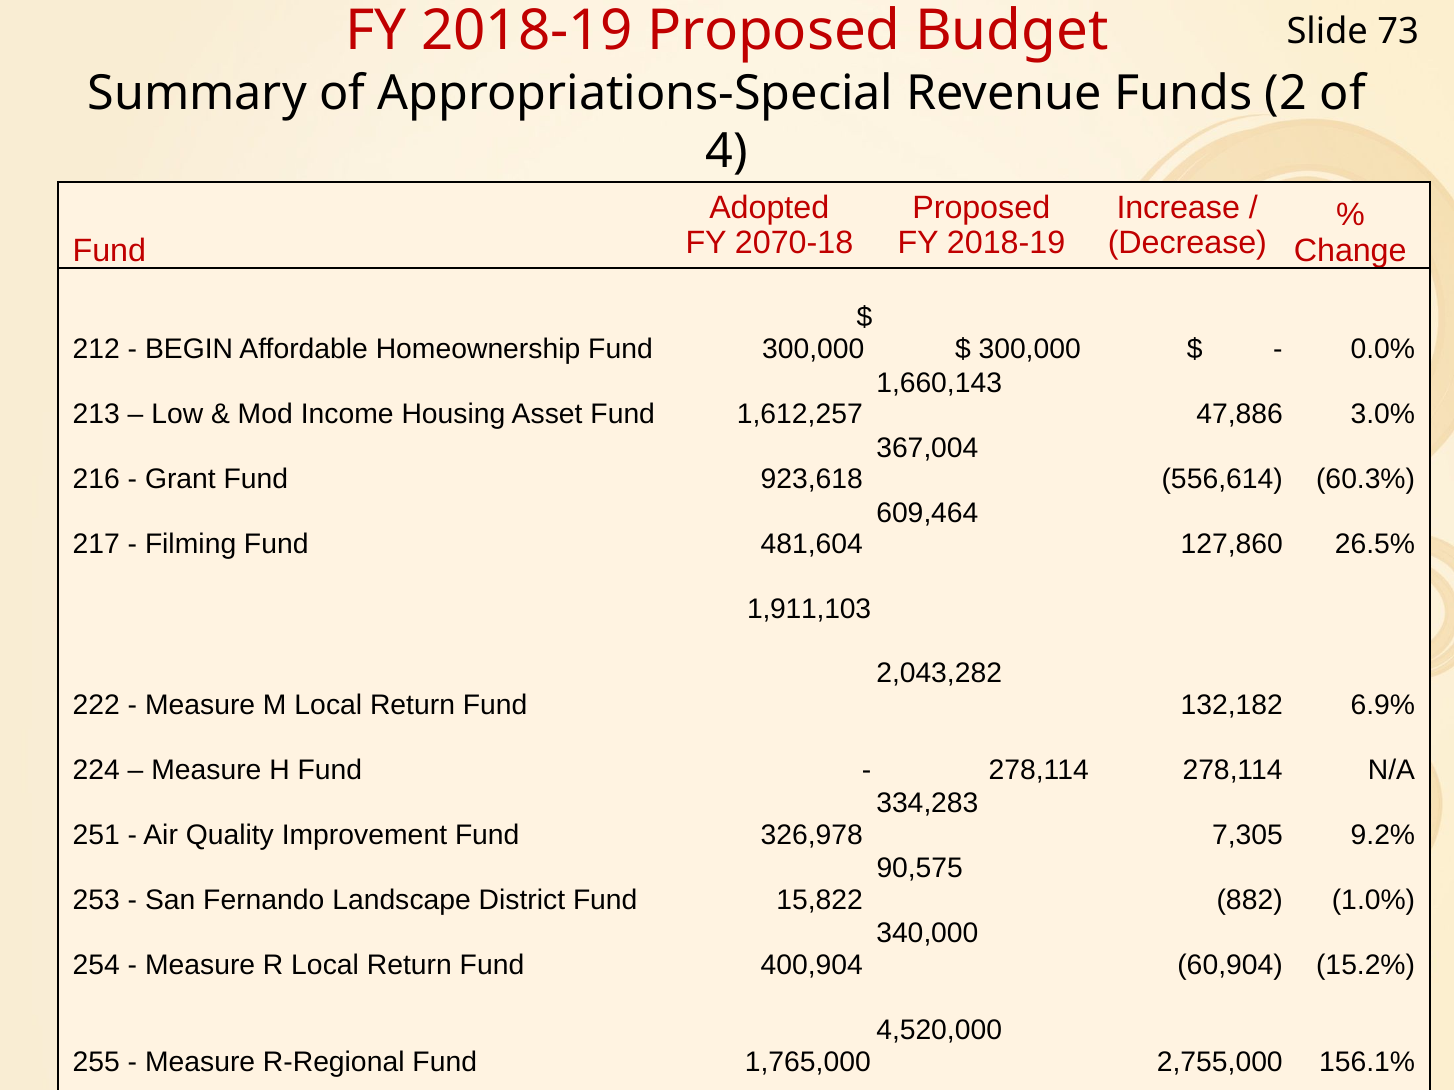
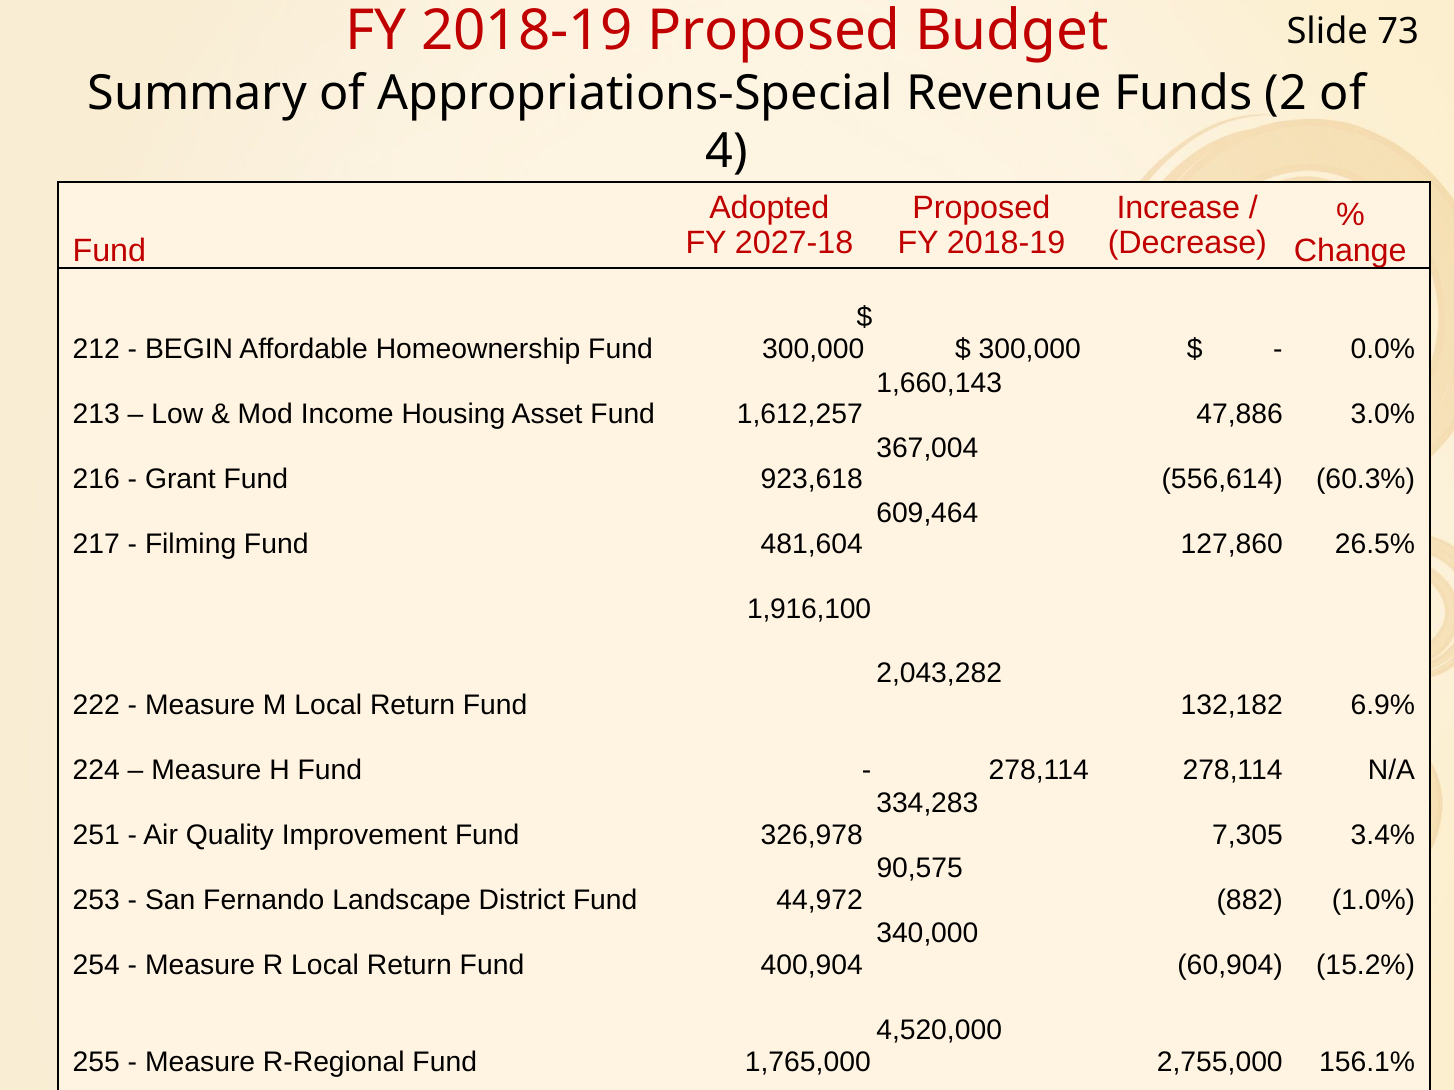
2070-18: 2070-18 -> 2027-18 (794, 243)
1,911,103: 1,911,103 -> 1,916,100 (809, 610)
9.2%: 9.2% -> 3.4% (1383, 835)
15,822: 15,822 -> 44,972 (820, 900)
